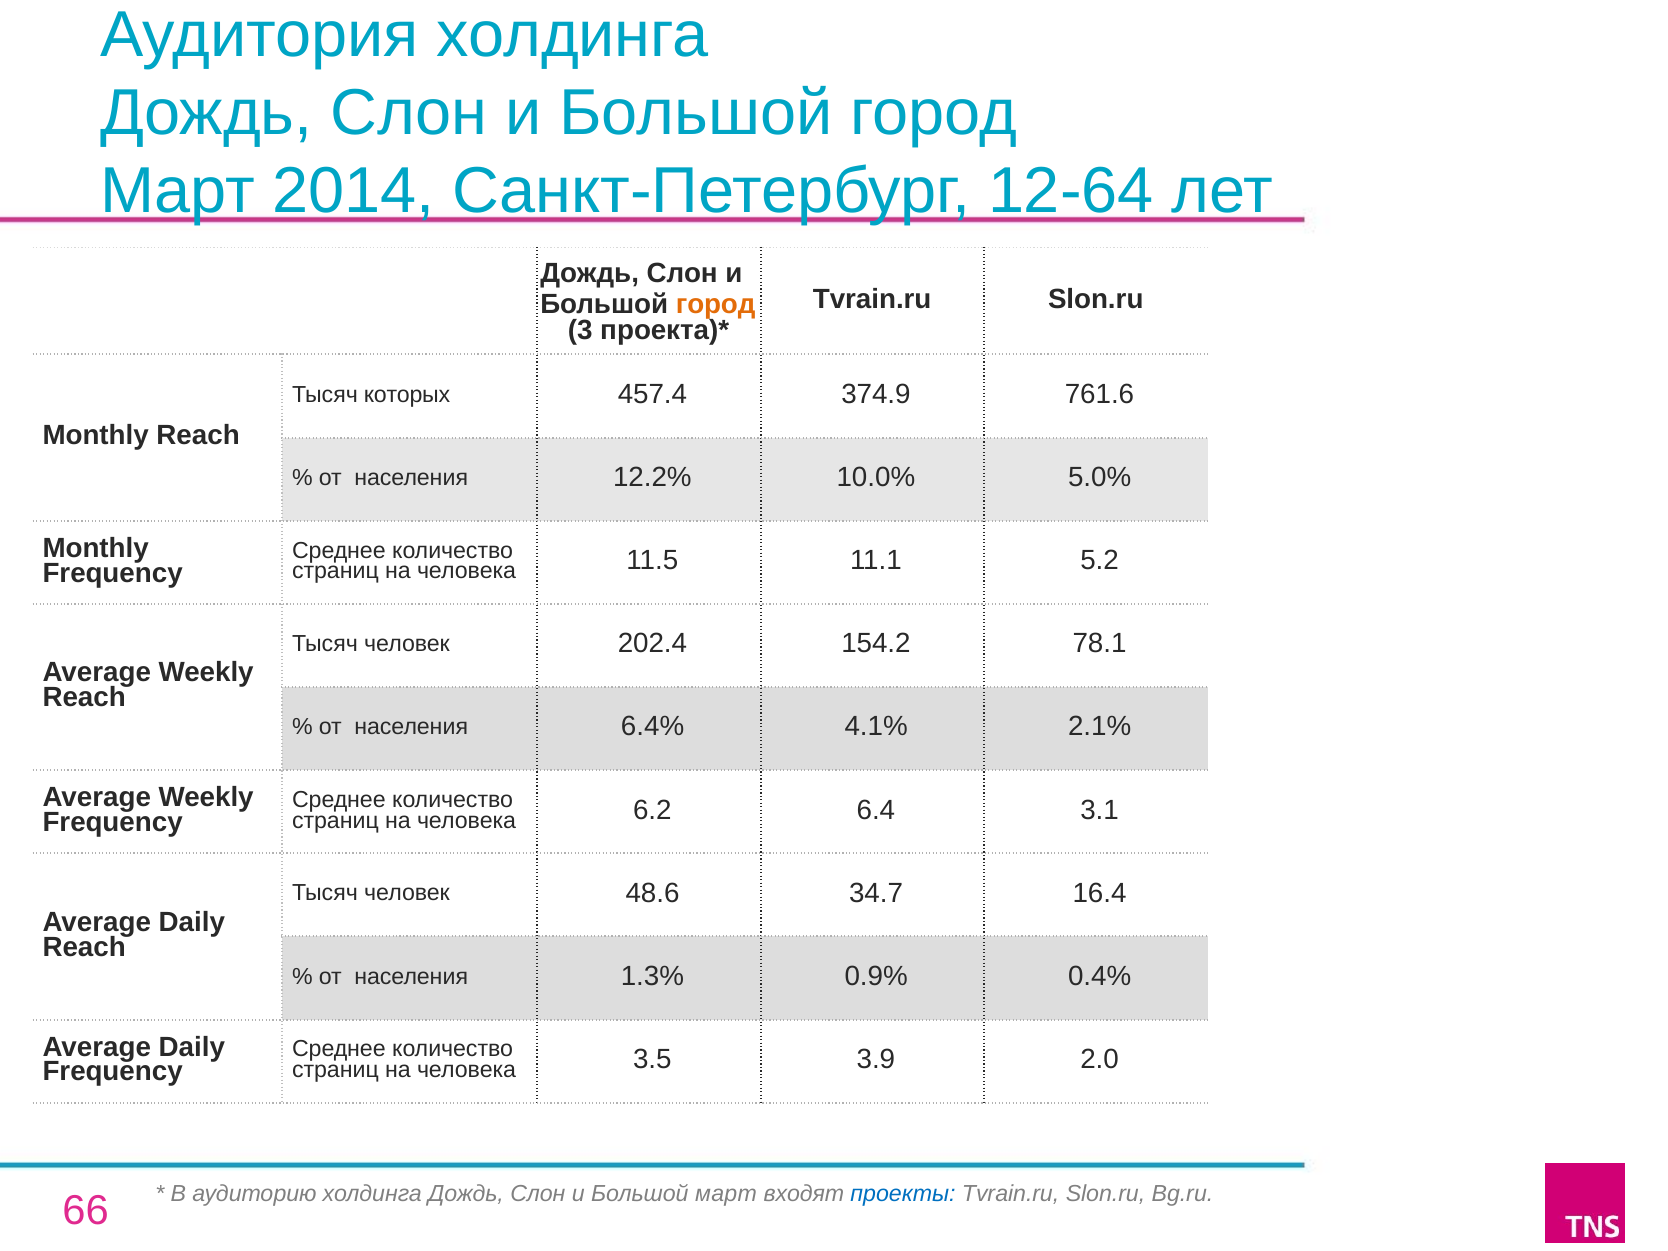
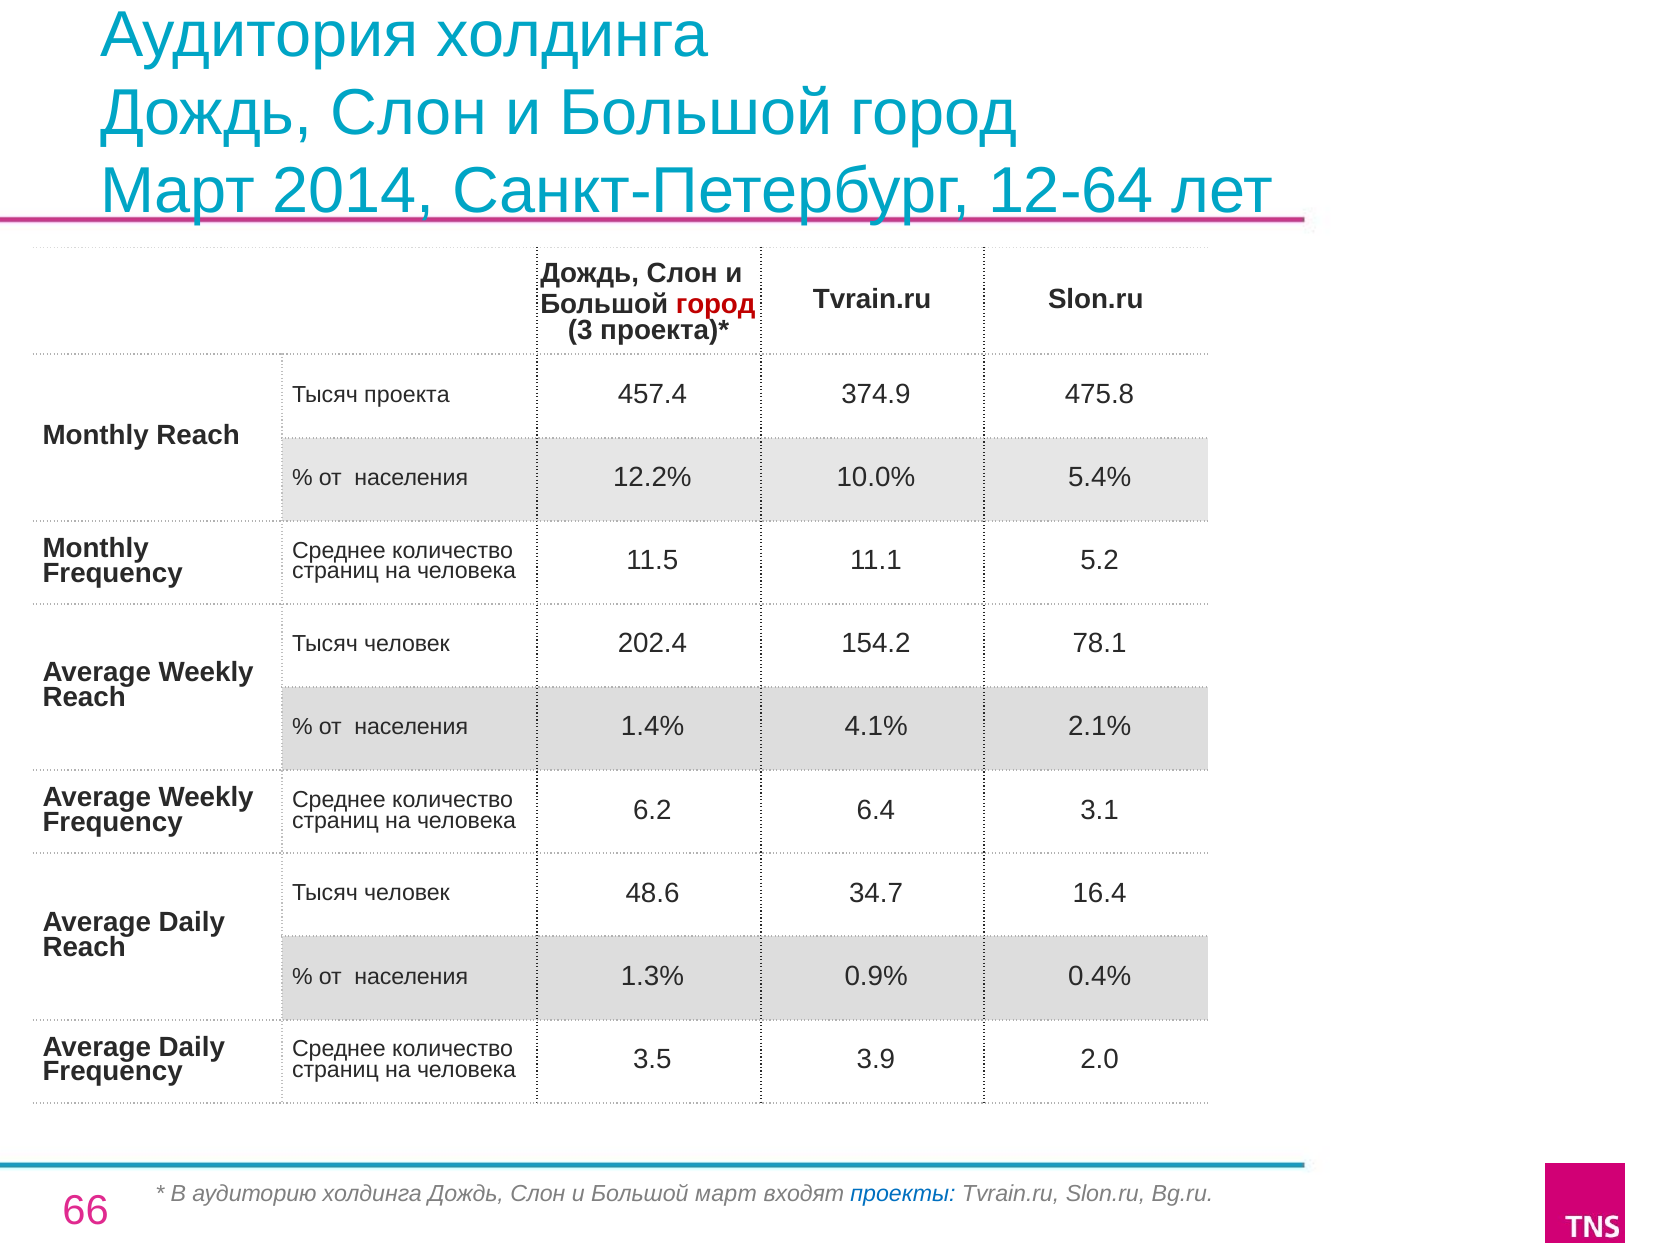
город colour: orange -> red (716, 305)
которых: которых -> проекта (407, 395)
761.6: 761.6 -> 475.8 (1099, 394)
5.0%: 5.0% -> 5.4% (1100, 477)
6.4%: 6.4% -> 1.4% (653, 727)
